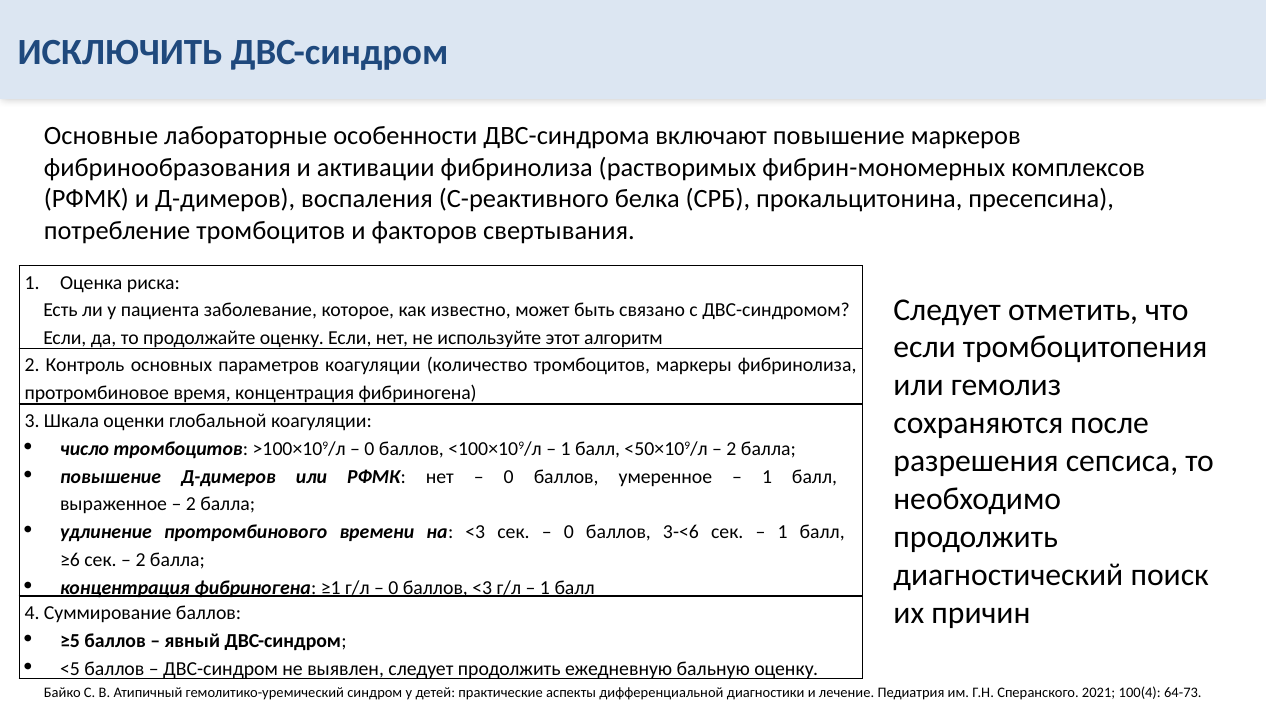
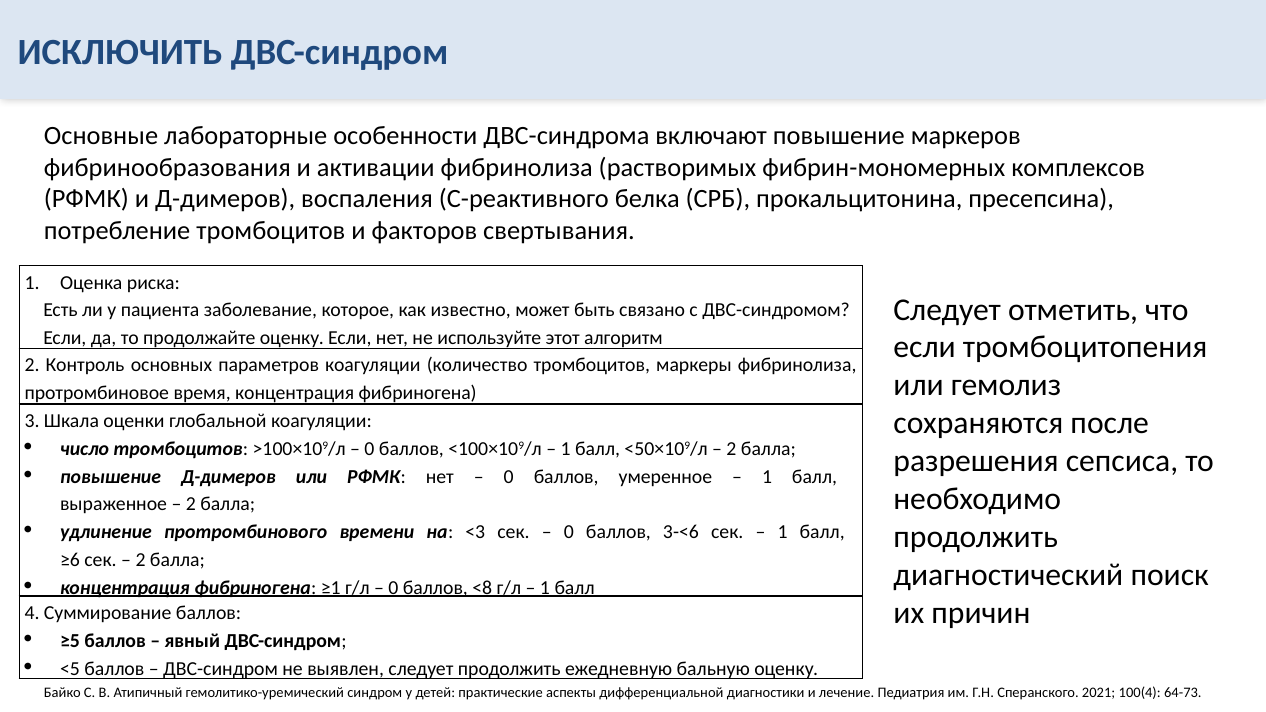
баллов <3: <3 -> <8 (482, 588)
